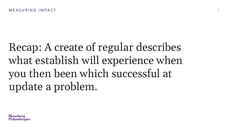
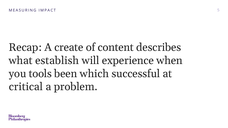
regular: regular -> content (116, 47)
then: then -> tools (40, 74)
update: update -> critical (26, 87)
